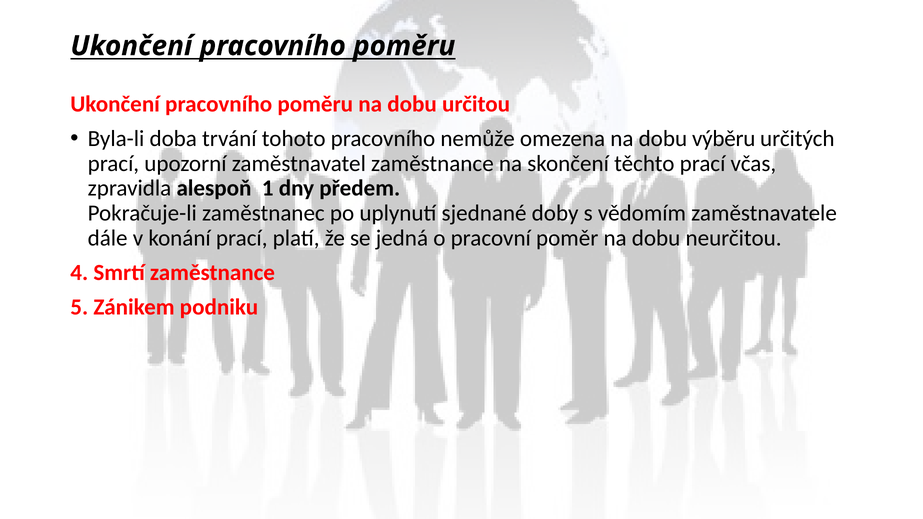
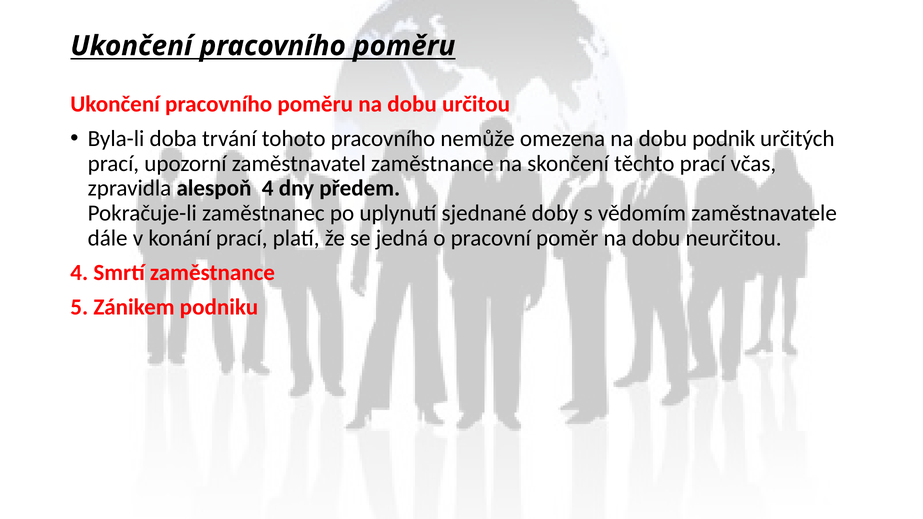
výběru: výběru -> podnik (724, 139)
alespoň 1: 1 -> 4 (268, 188)
